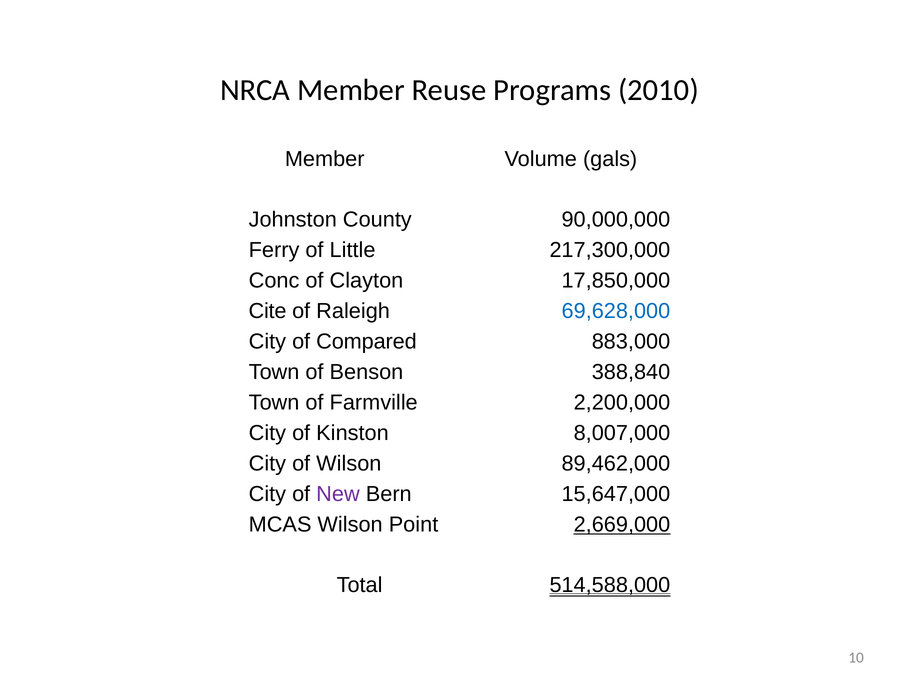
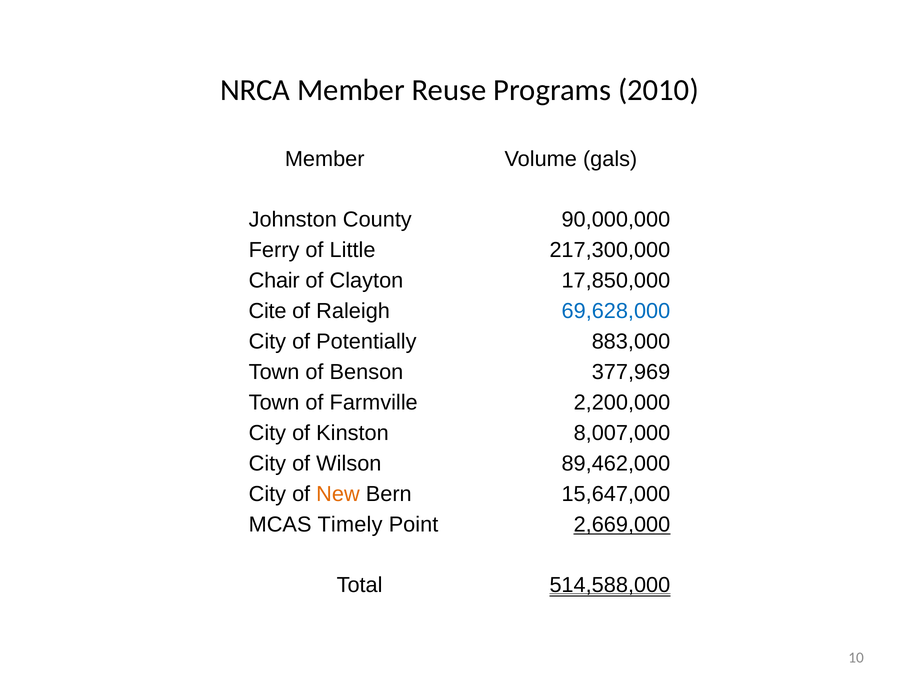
Conc: Conc -> Chair (274, 281)
Compared: Compared -> Potentially (366, 342)
388,840: 388,840 -> 377,969 (631, 372)
New colour: purple -> orange (338, 494)
MCAS Wilson: Wilson -> Timely (350, 525)
